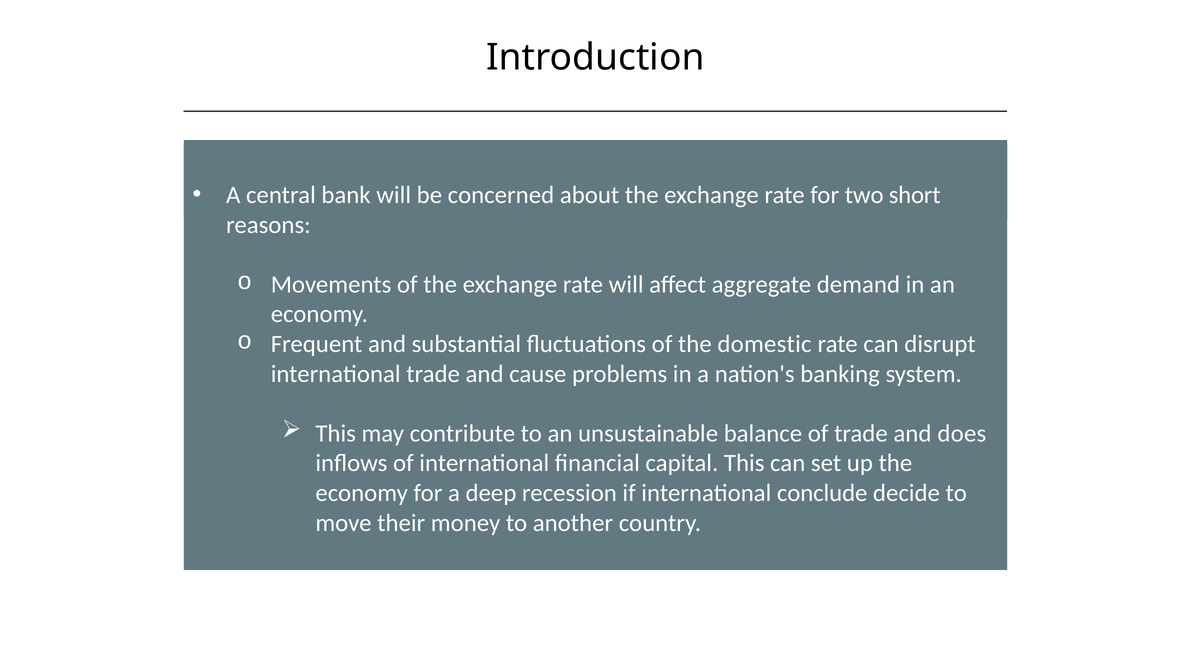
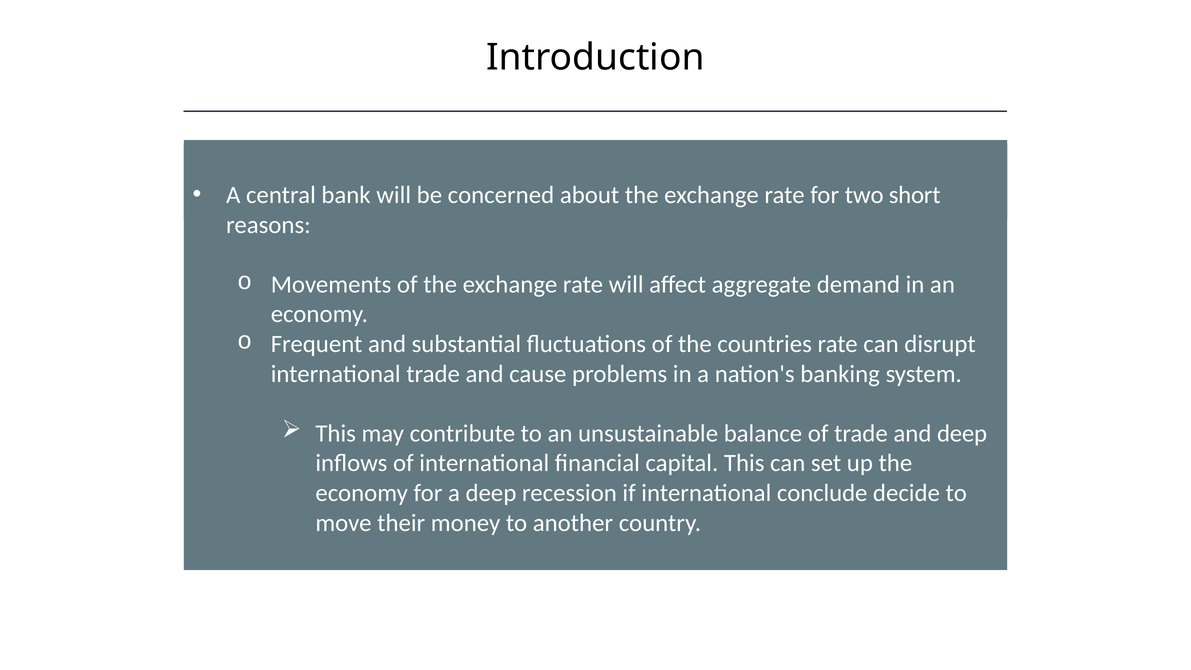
domestic: domestic -> countries (765, 344)
and does: does -> deep (962, 433)
